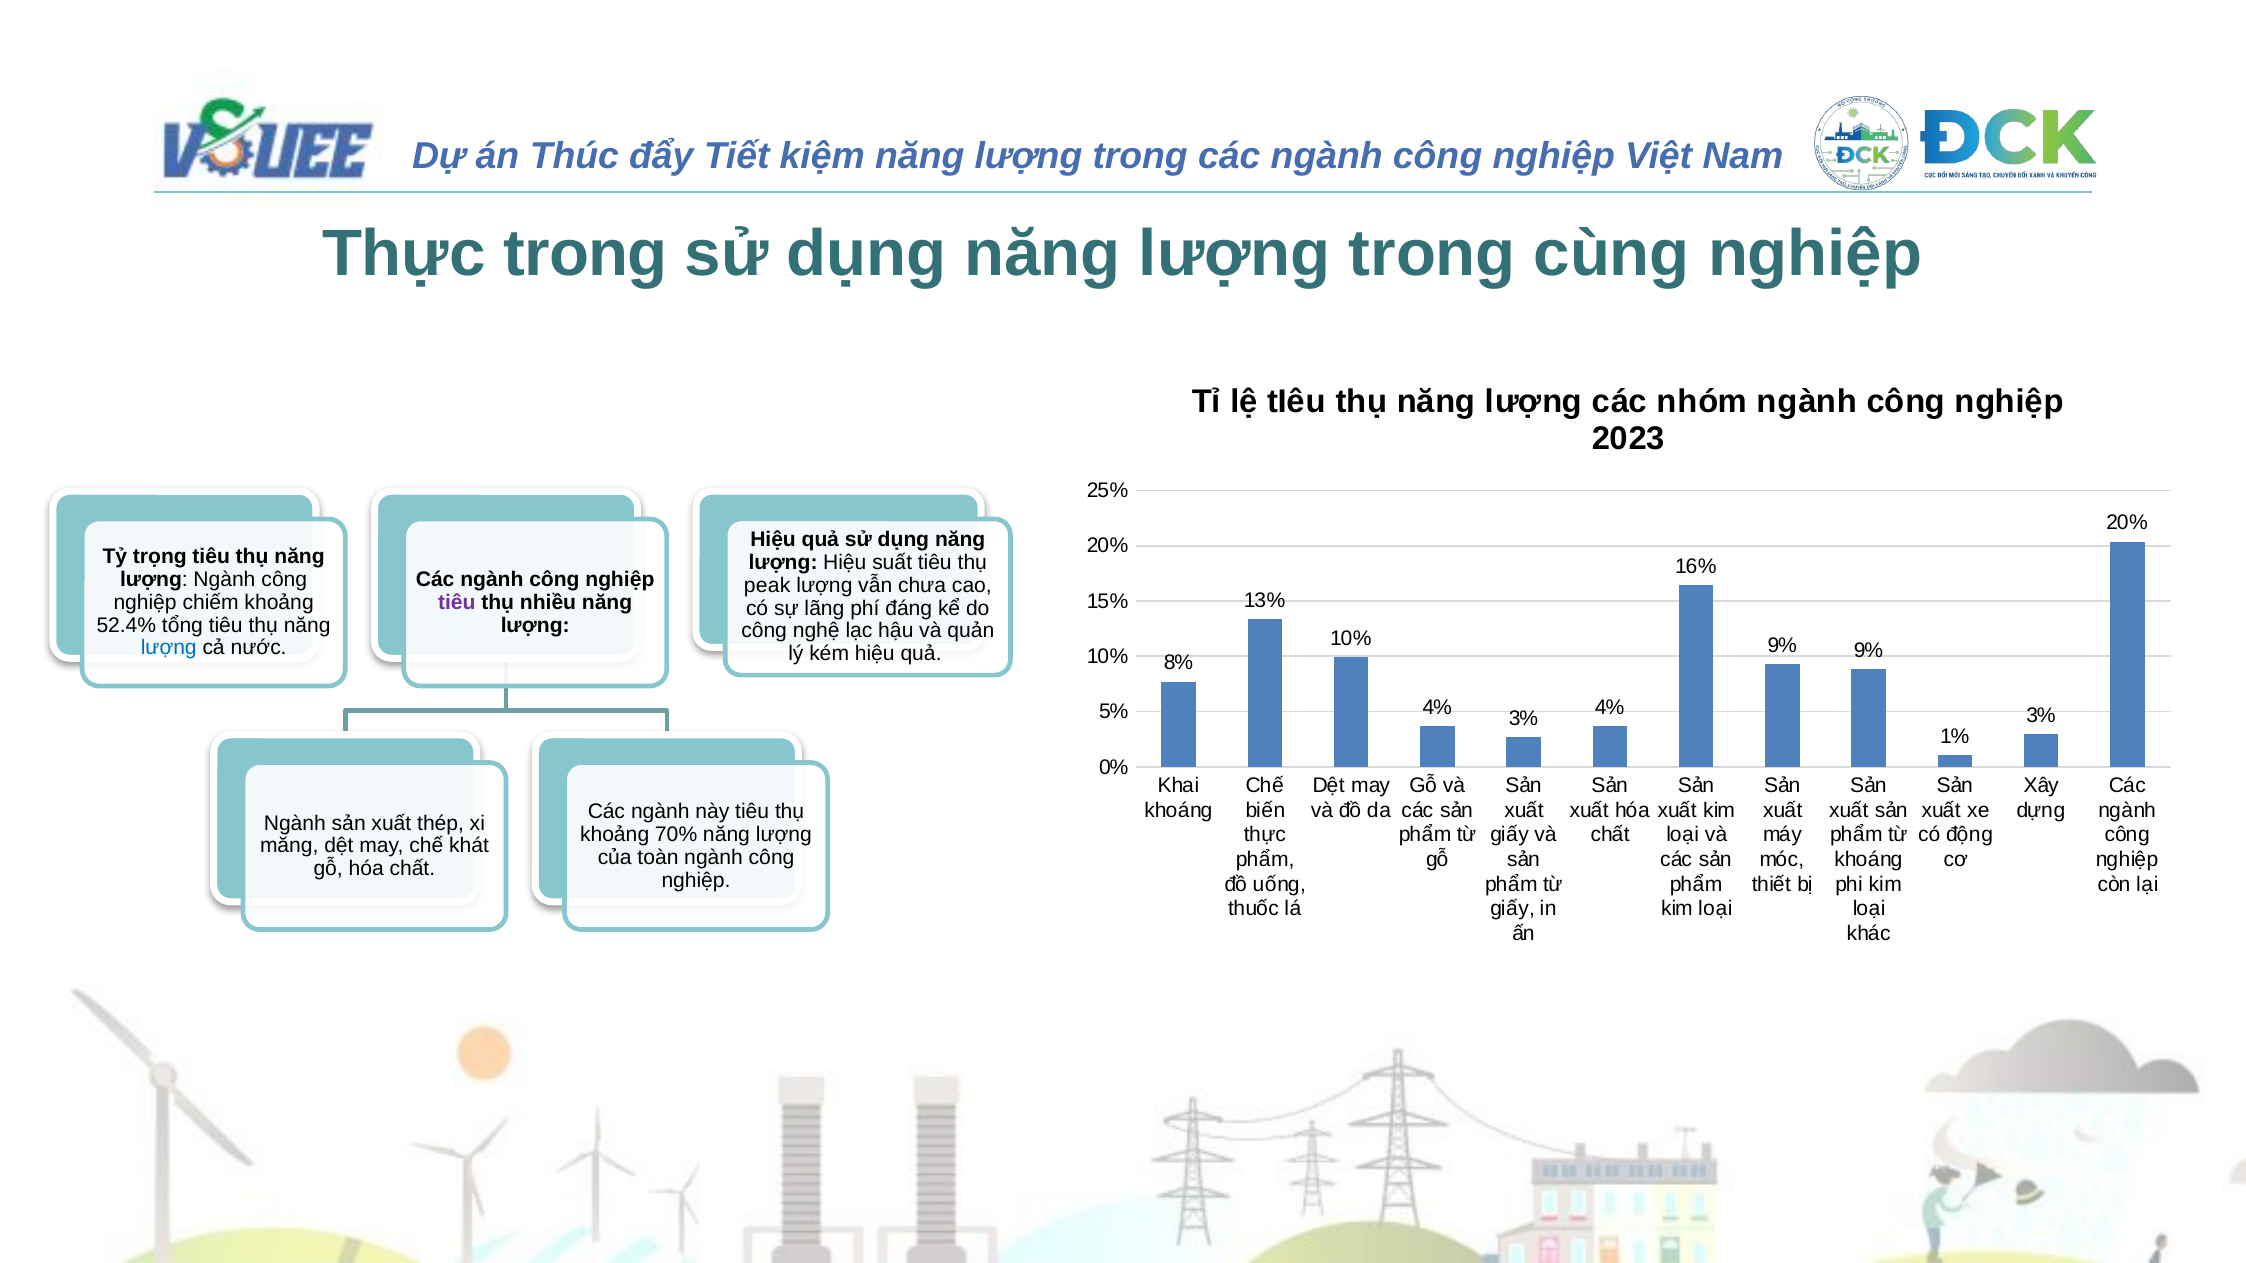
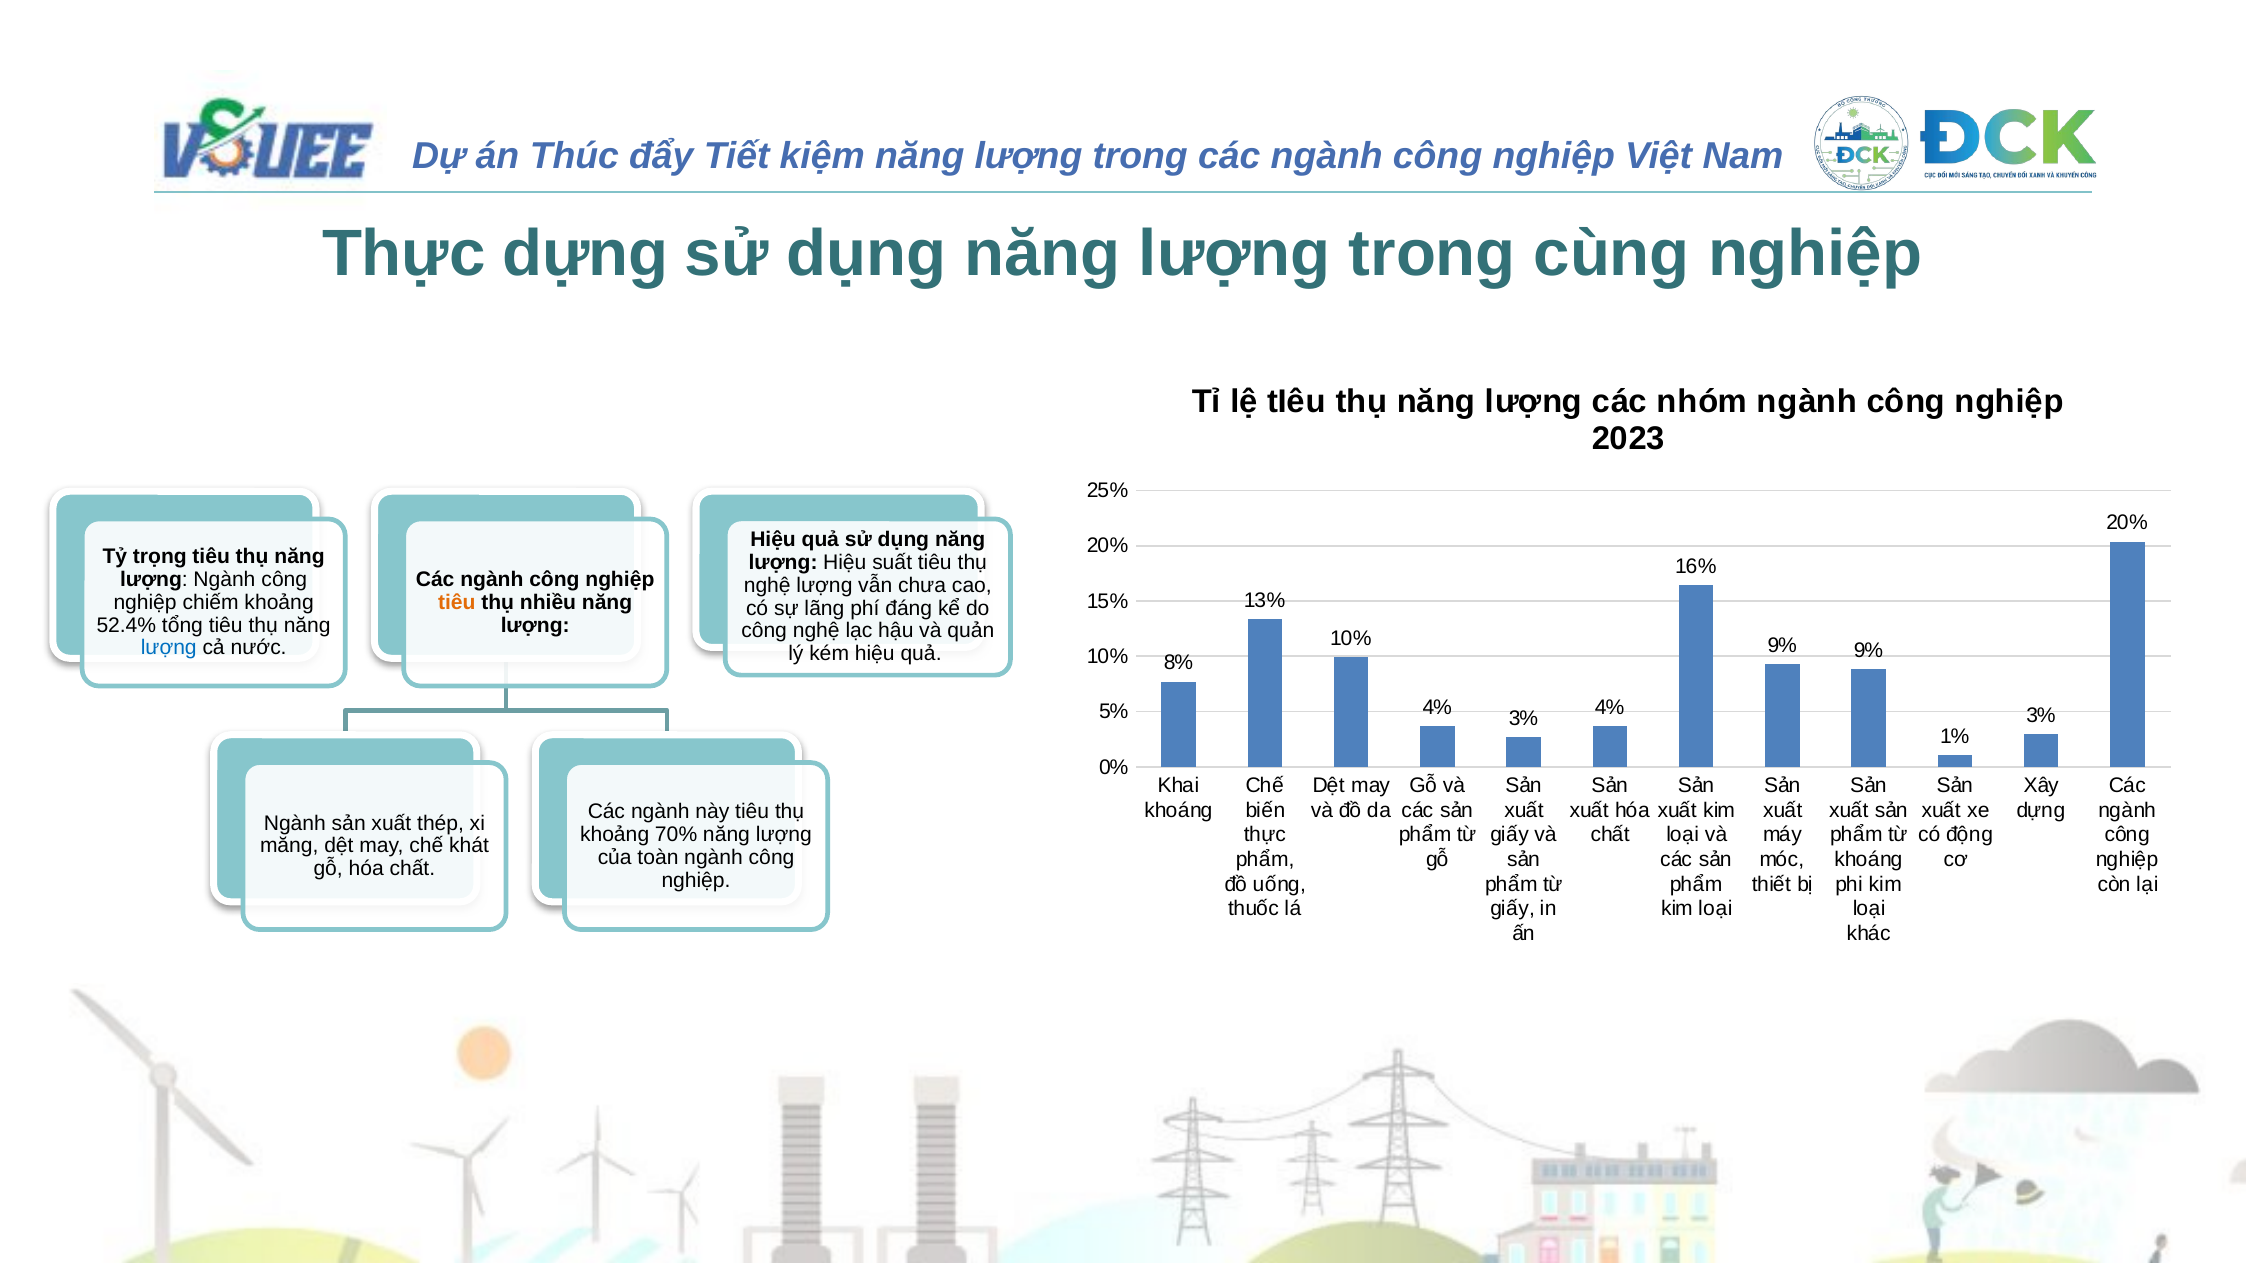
Thực trong: trong -> dựng (586, 254)
peak: peak -> nghệ (767, 586)
tiêu colour: purple -> orange (457, 603)
